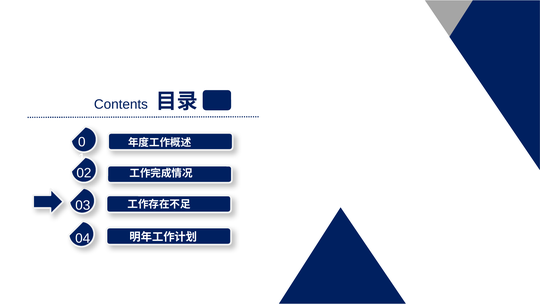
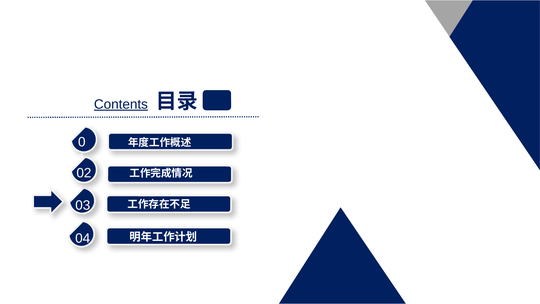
Contents underline: none -> present (121, 104)
